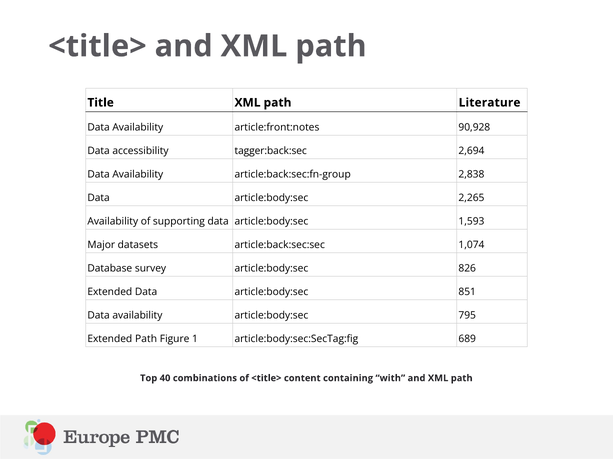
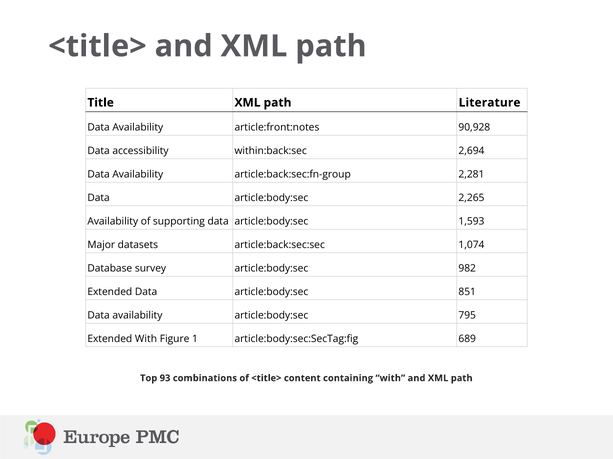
tagger:back:sec: tagger:back:sec -> within:back:sec (271, 151)
2,838: 2,838 -> 2,281 (471, 174)
826: 826 -> 982 (467, 269)
Extended Path: Path -> With (146, 339)
40: 40 -> 93 (165, 379)
